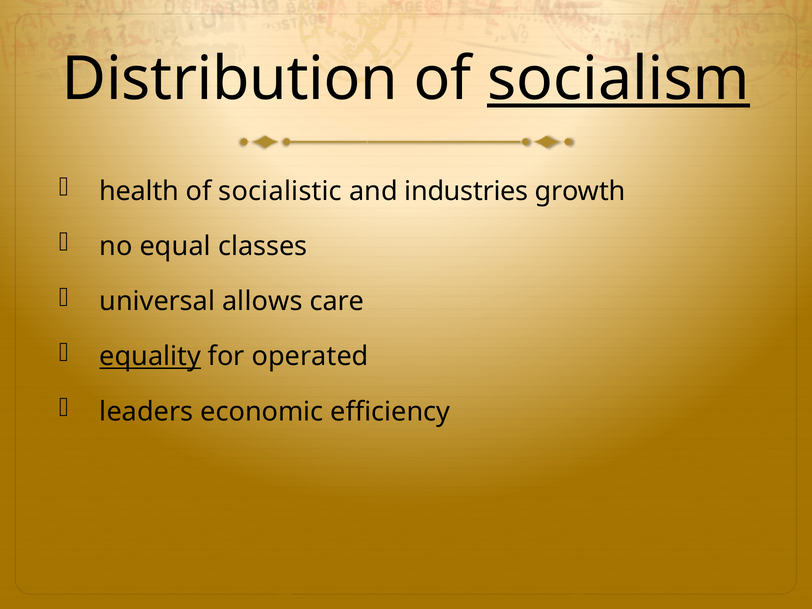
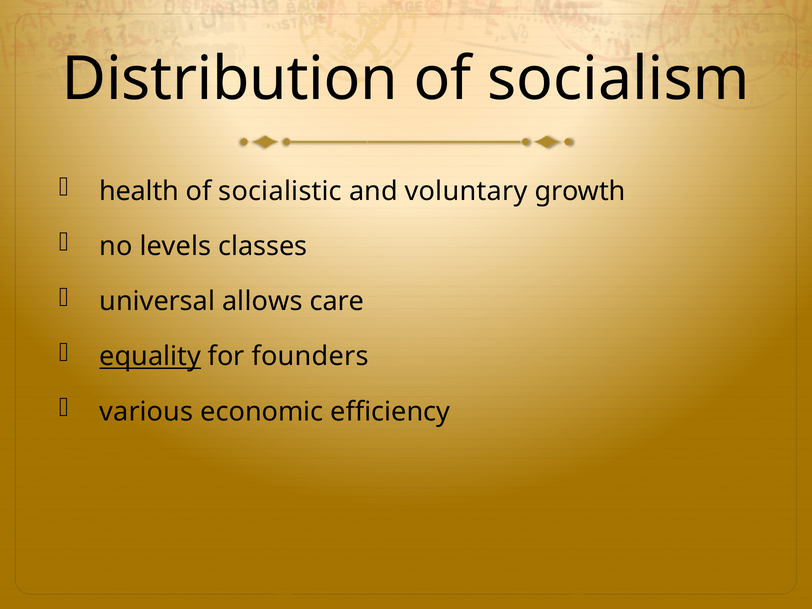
socialism underline: present -> none (618, 79)
industries: industries -> voluntary (466, 191)
equal: equal -> levels (175, 246)
operated: operated -> founders (310, 357)
leaders: leaders -> various (146, 412)
